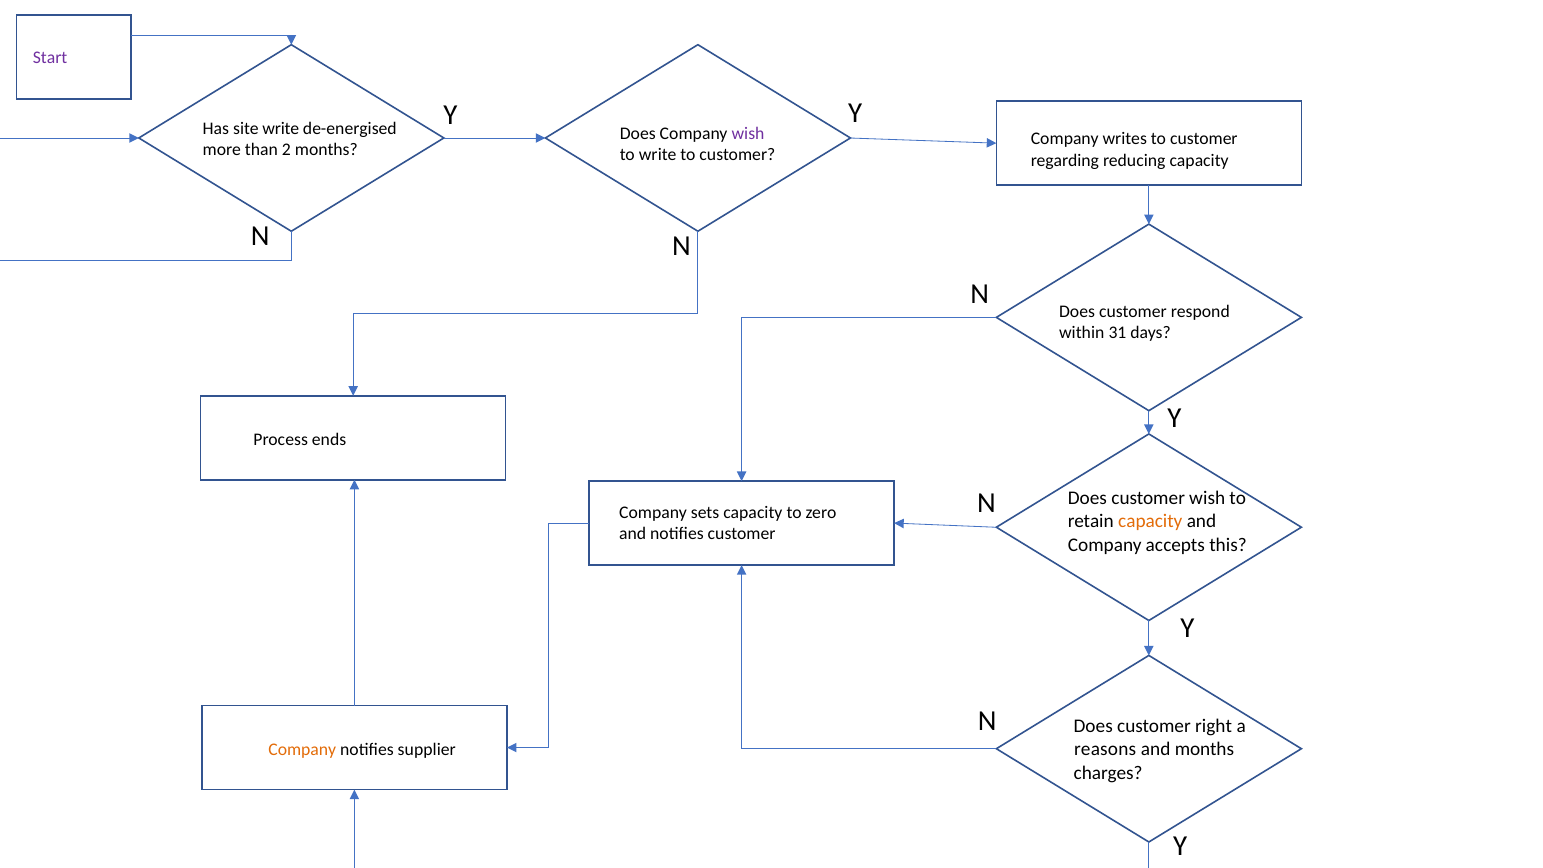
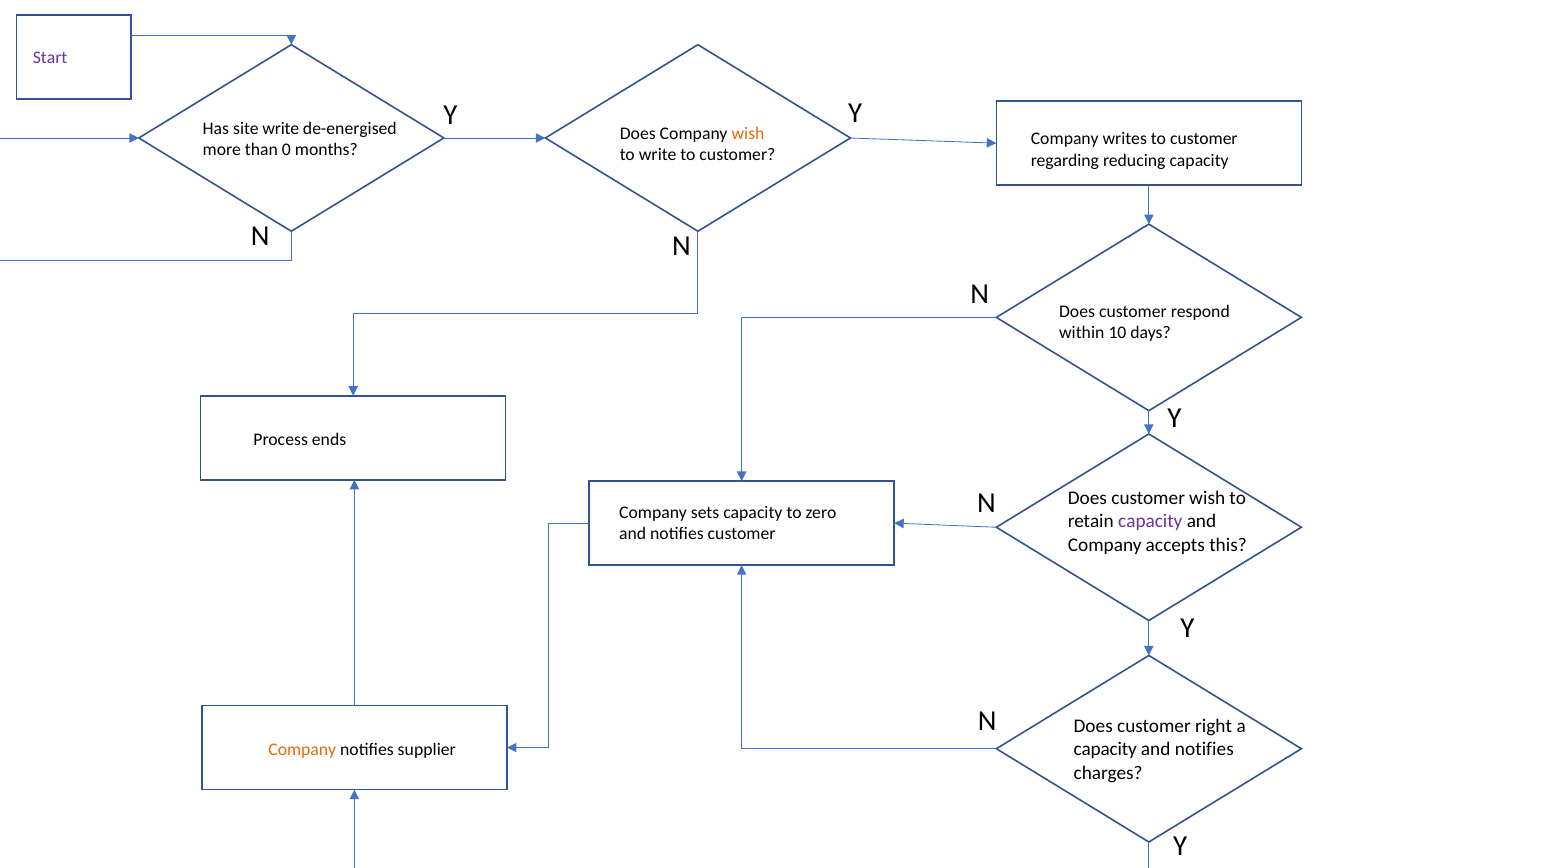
wish colour: purple -> orange (748, 133)
2: 2 -> 0 (286, 149)
31: 31 -> 10 (1117, 333)
capacity colour: orange -> purple (1150, 522)
reasons: reasons -> capacity (1105, 749)
months: months -> notifies (1204, 749)
